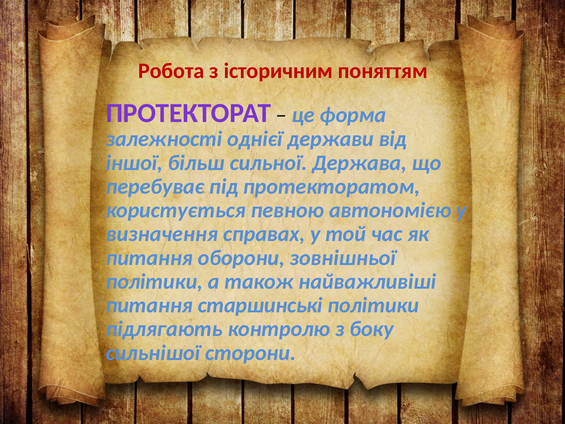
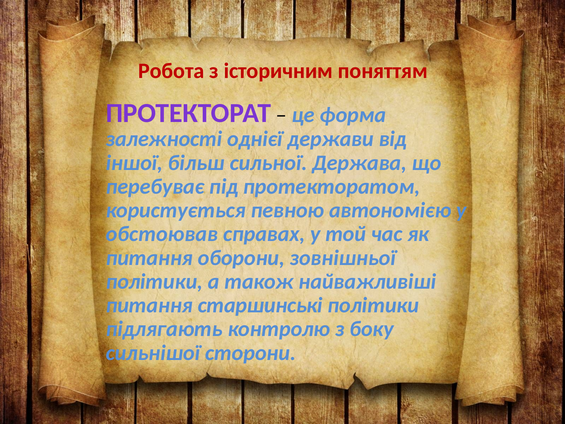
визначення: визначення -> обстоював (162, 234)
